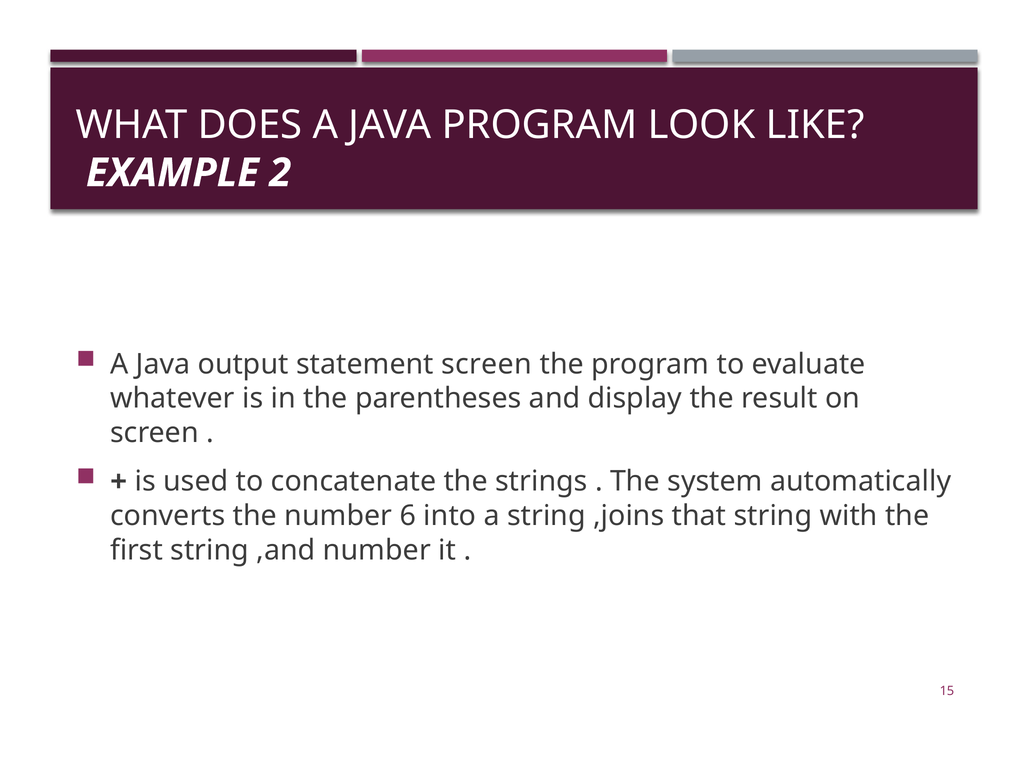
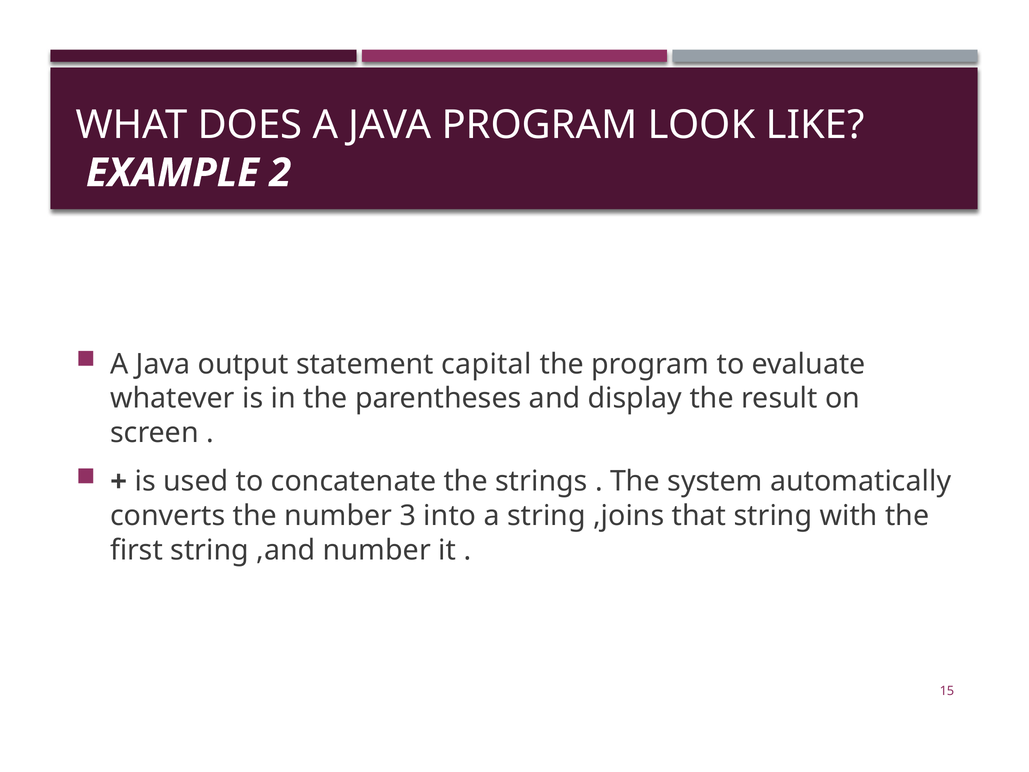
statement screen: screen -> capital (487, 364)
6: 6 -> 3 (408, 516)
